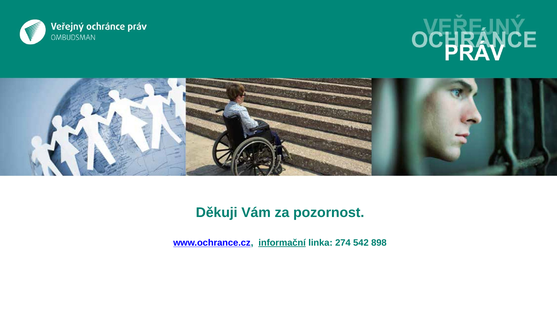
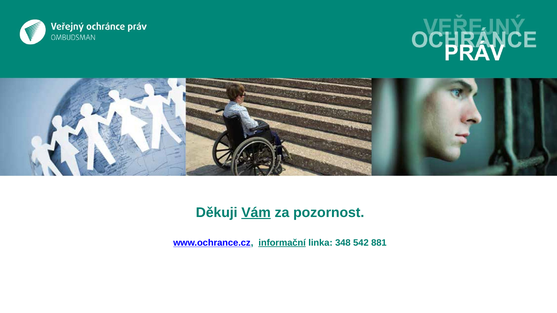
Vám underline: none -> present (256, 213)
274: 274 -> 348 (343, 243)
898: 898 -> 881 (379, 243)
